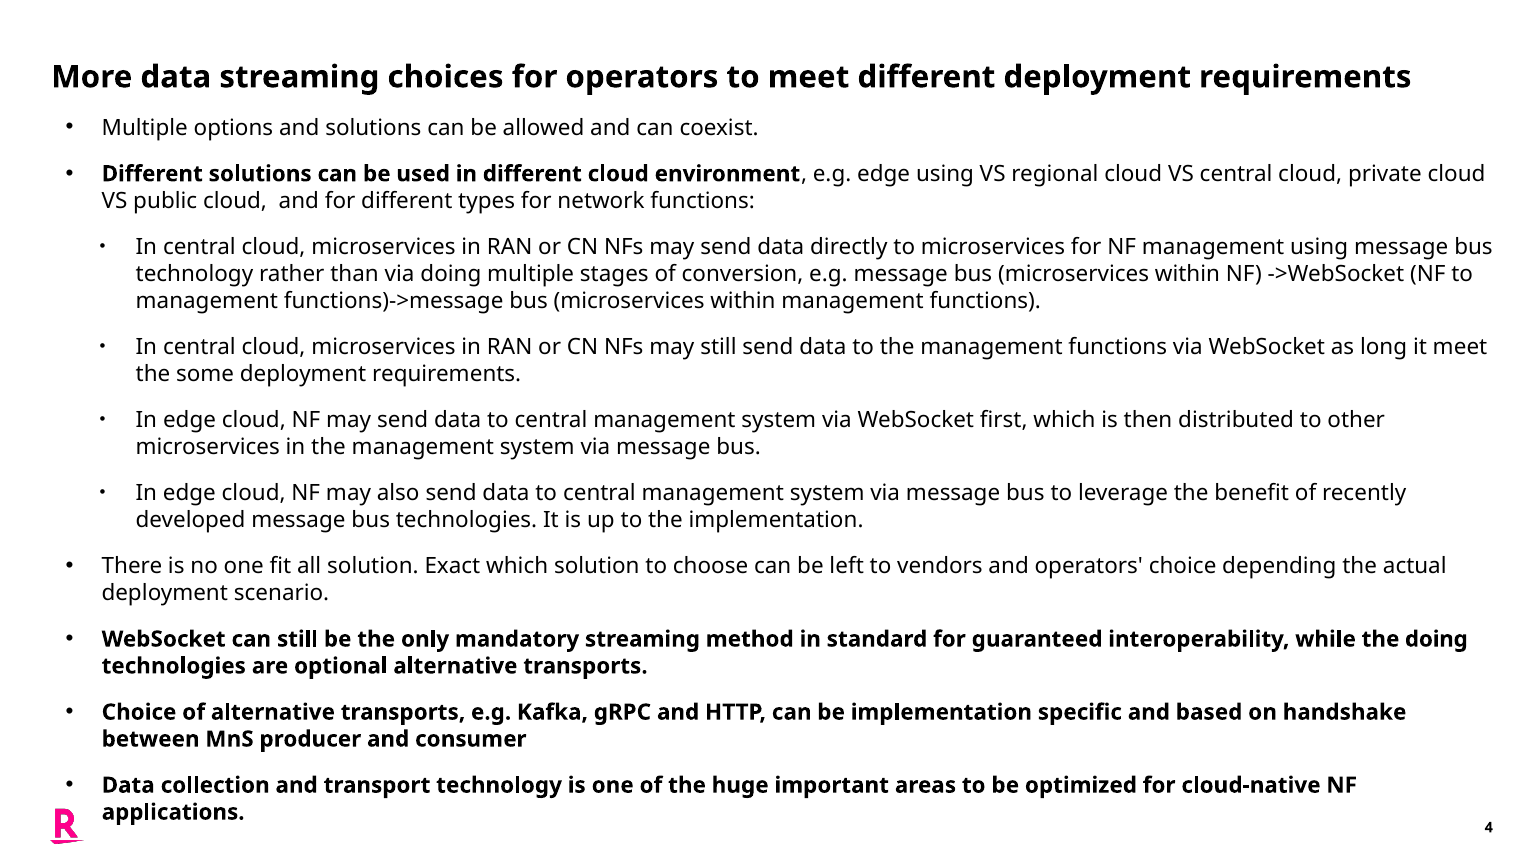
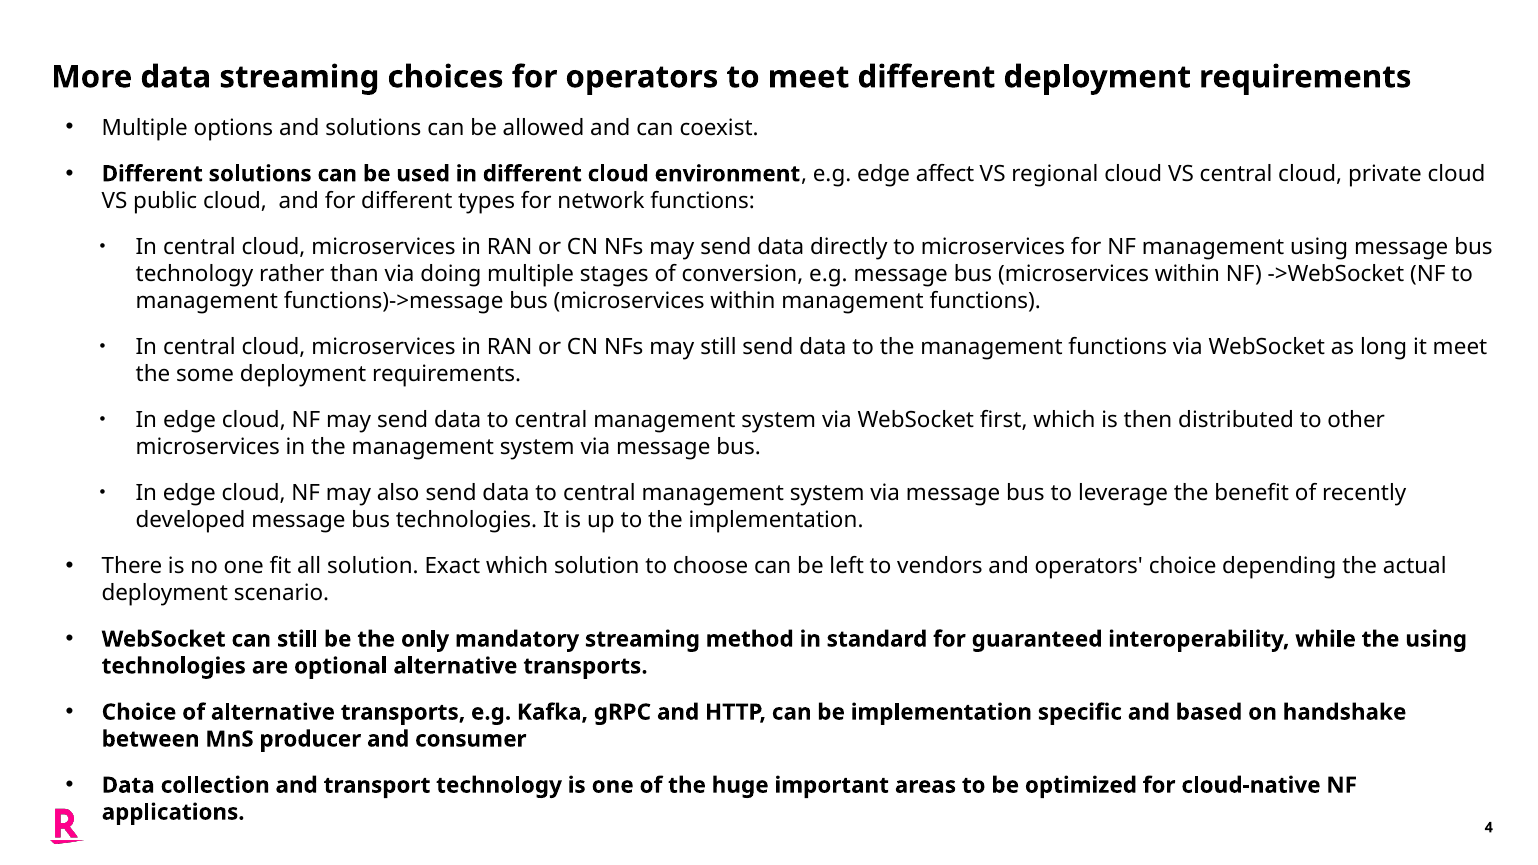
edge using: using -> affect (945, 174)
the doing: doing -> using (1436, 639)
